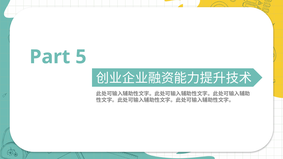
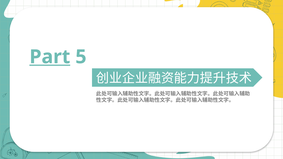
Part underline: none -> present (50, 57)
